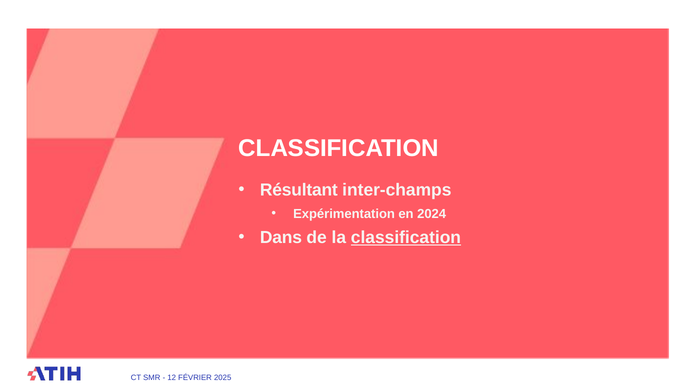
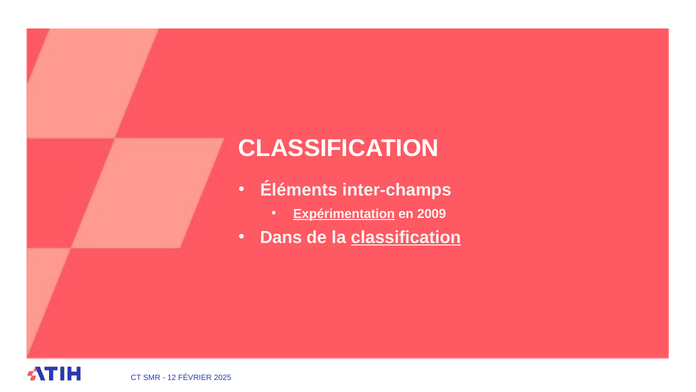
Résultant: Résultant -> Éléments (299, 190)
Expérimentation underline: none -> present (344, 214)
2024: 2024 -> 2009 (432, 214)
